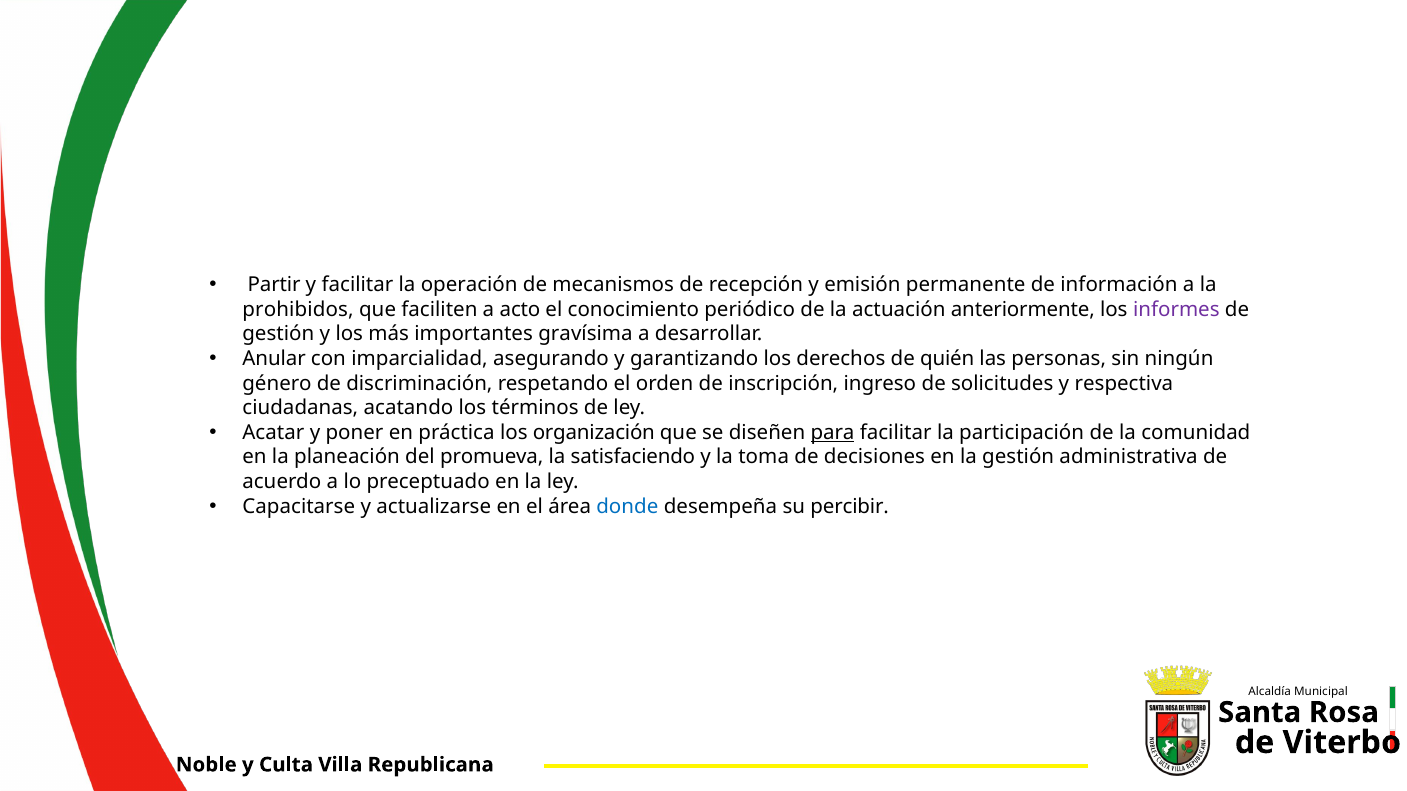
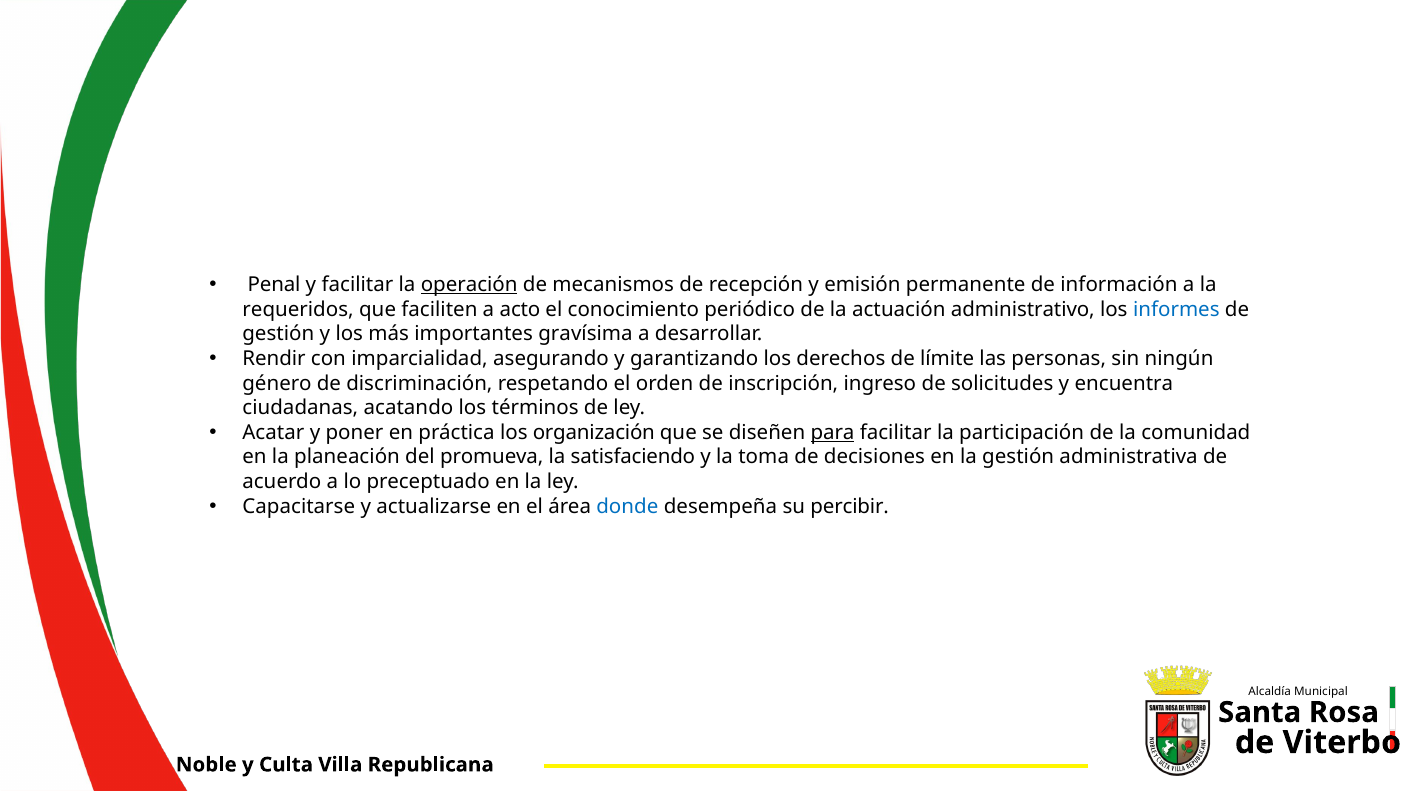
Partir: Partir -> Penal (274, 285)
operación underline: none -> present (469, 285)
prohibidos: prohibidos -> requeridos (298, 310)
anteriormente: anteriormente -> administrativo (1023, 310)
informes colour: purple -> blue (1176, 310)
Anular: Anular -> Rendir (274, 359)
quién: quién -> límite (947, 359)
respectiva: respectiva -> encuentra (1124, 384)
